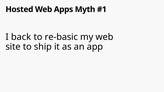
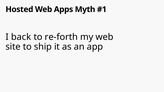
re-basic: re-basic -> re-forth (61, 37)
